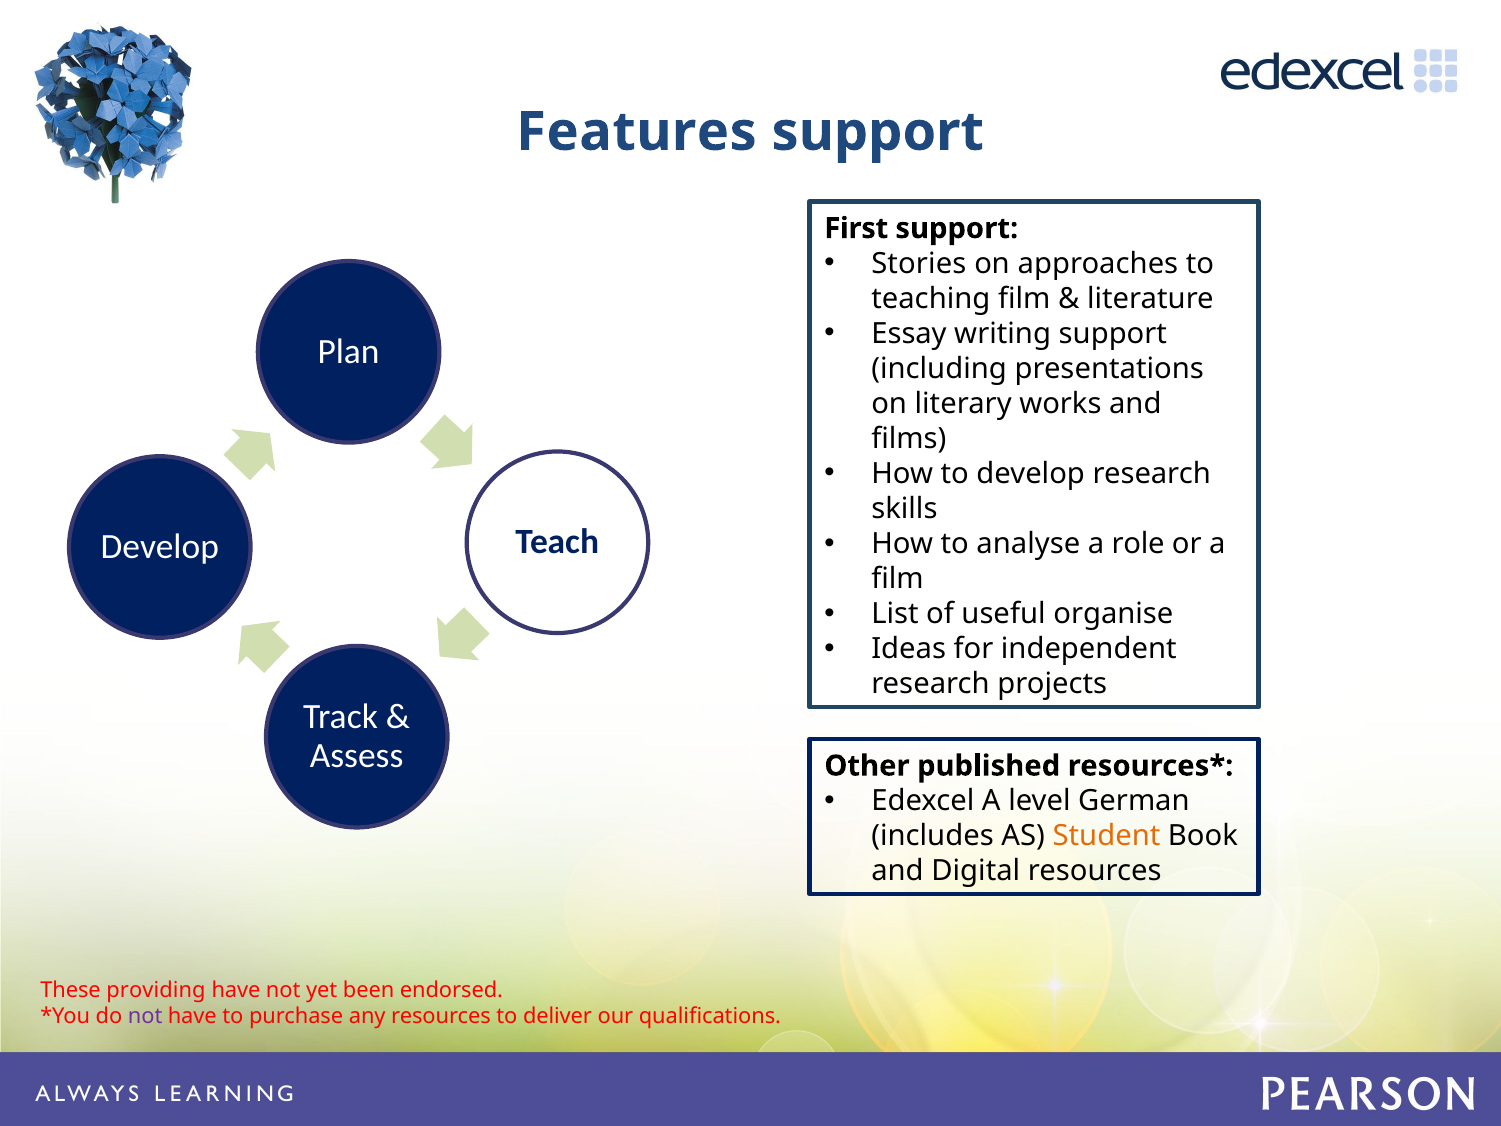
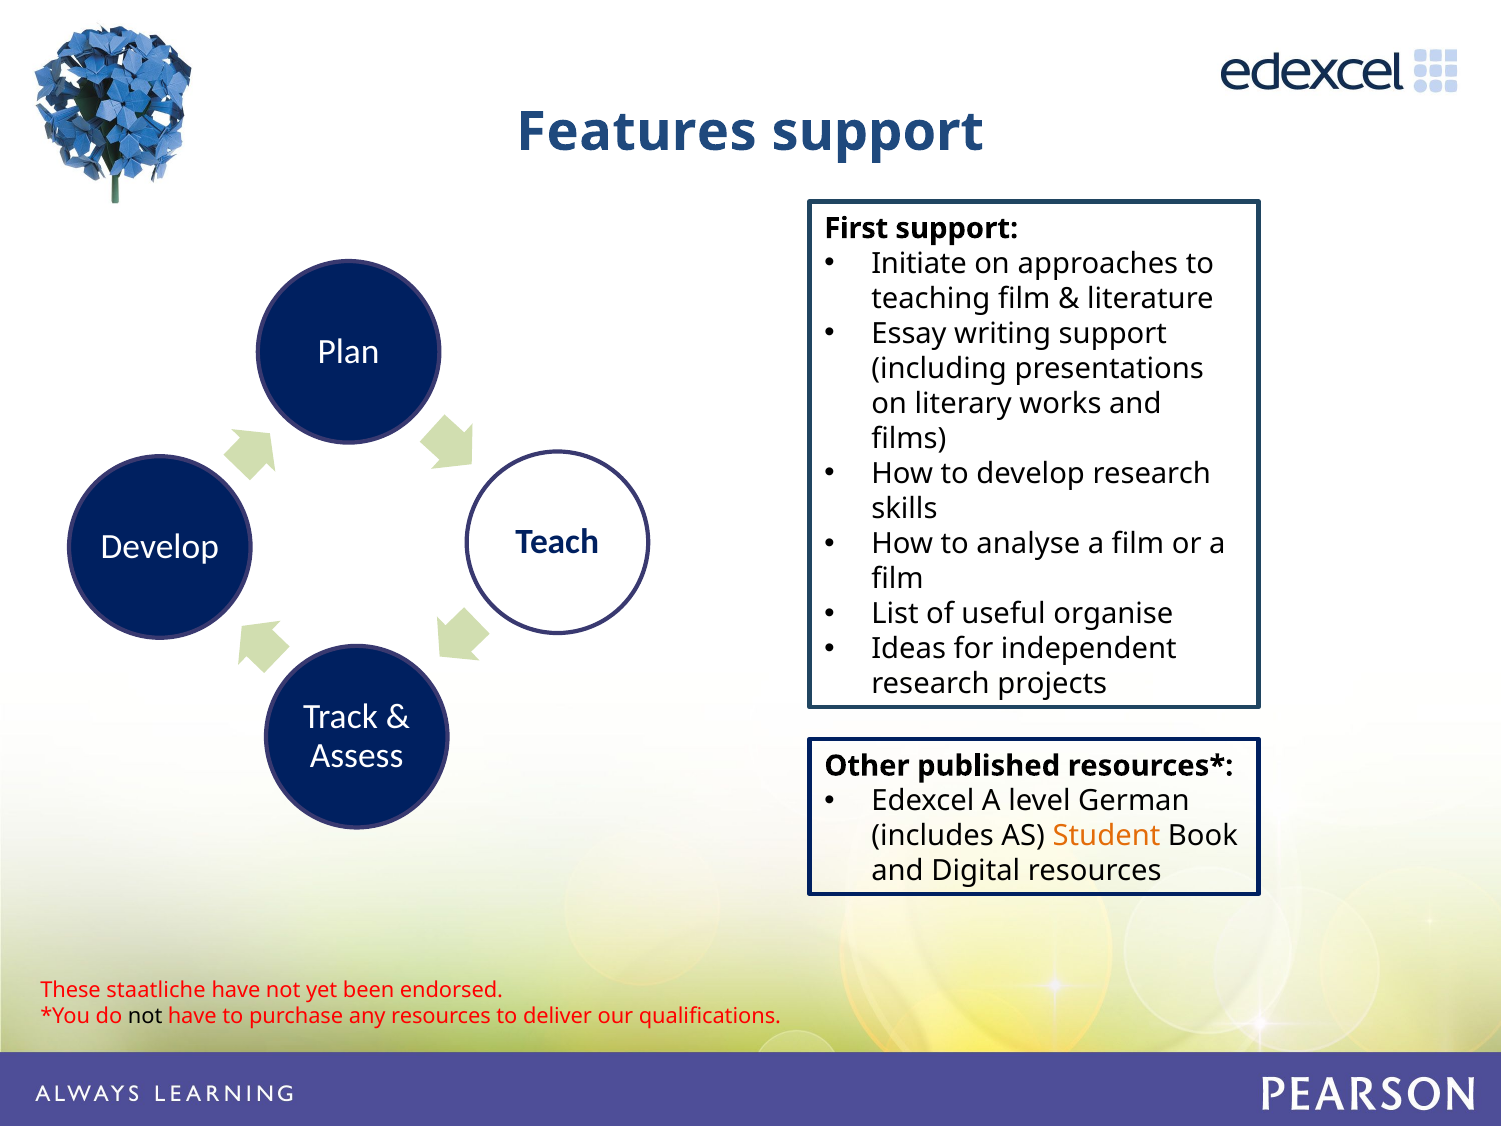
Stories: Stories -> Initiate (919, 263)
analyse a role: role -> film (1138, 544)
providing: providing -> staatliche (156, 990)
not colour: purple -> black (145, 1016)
